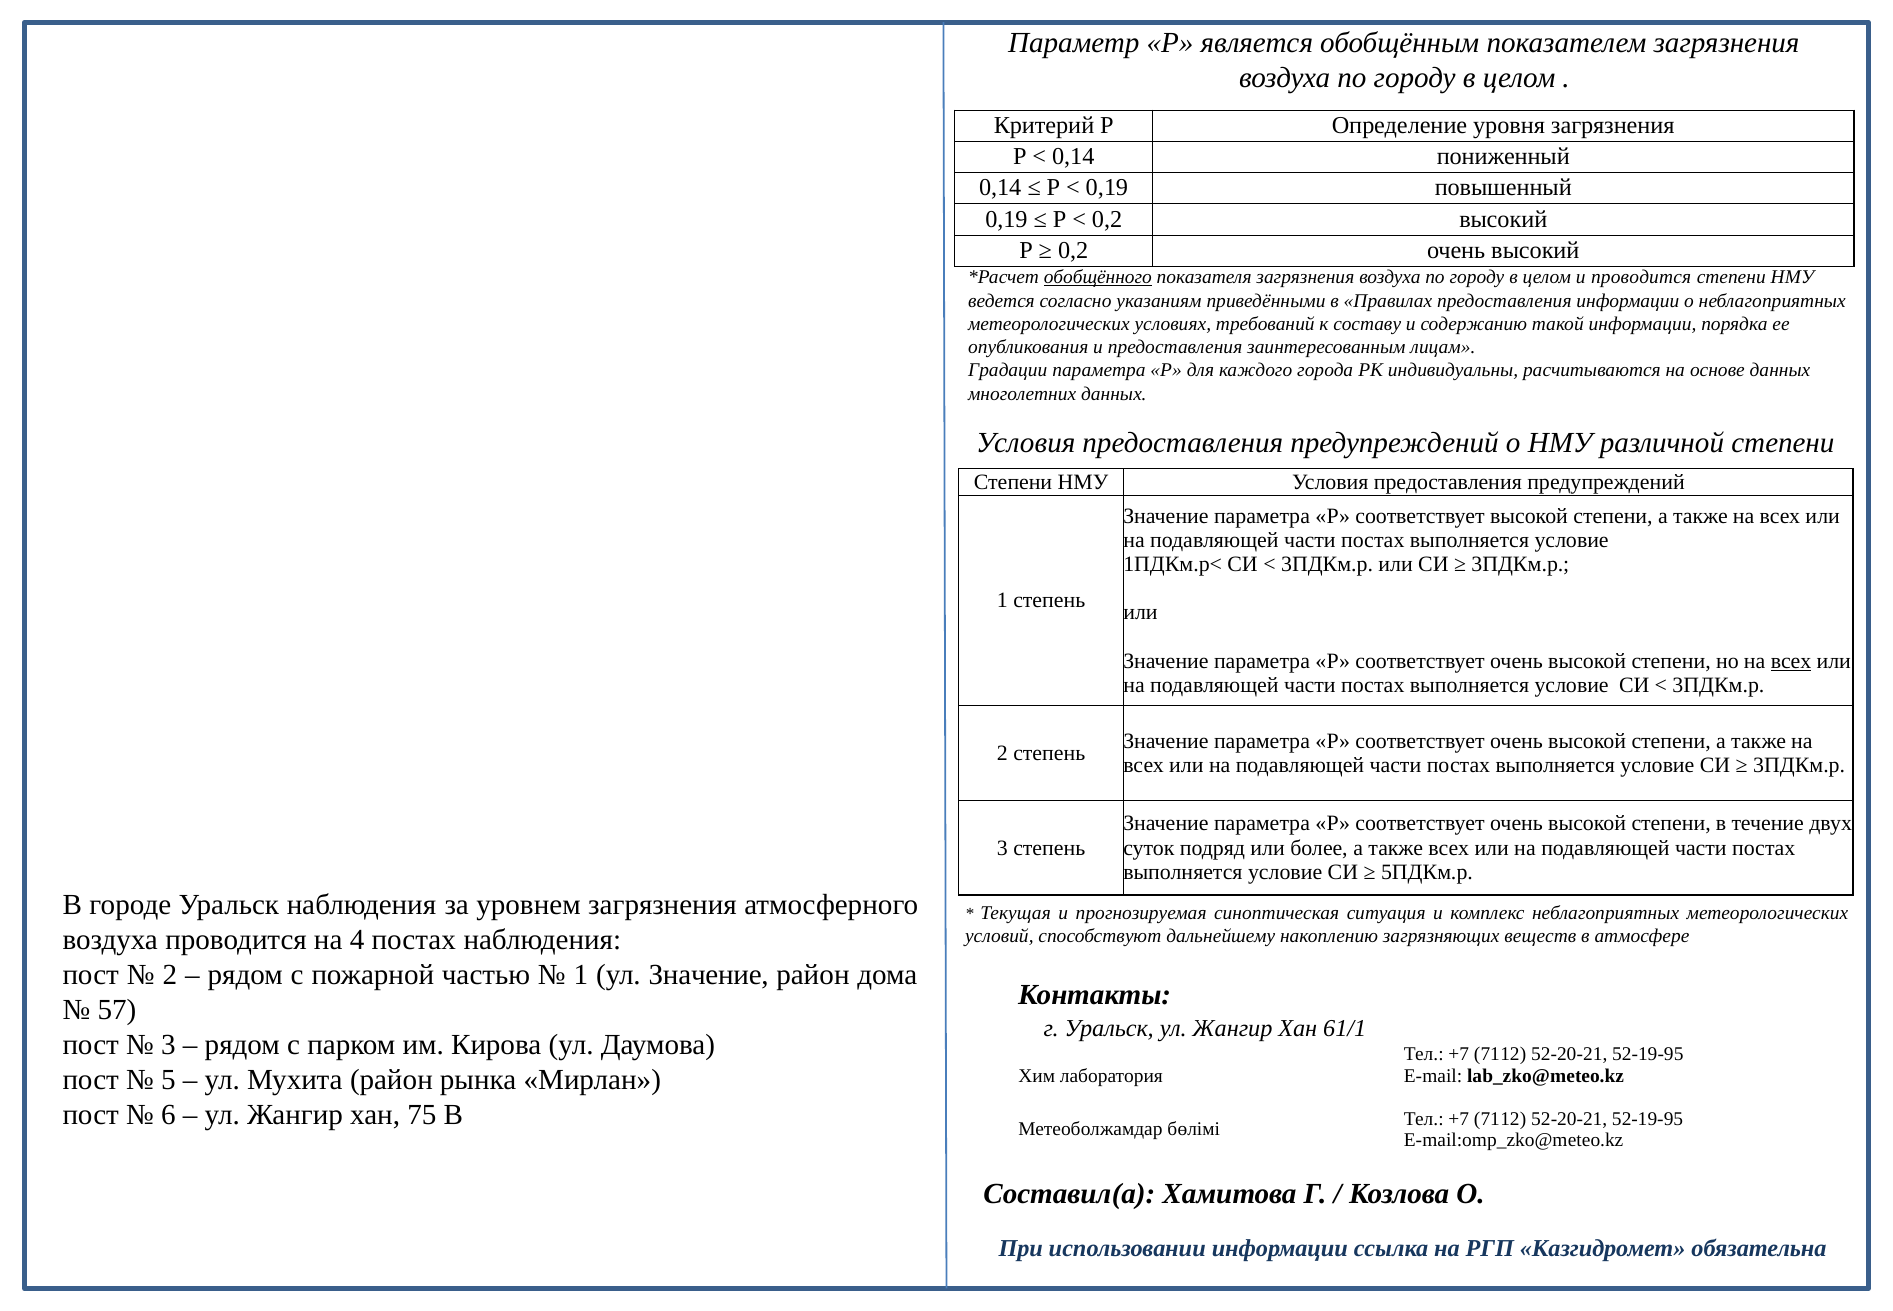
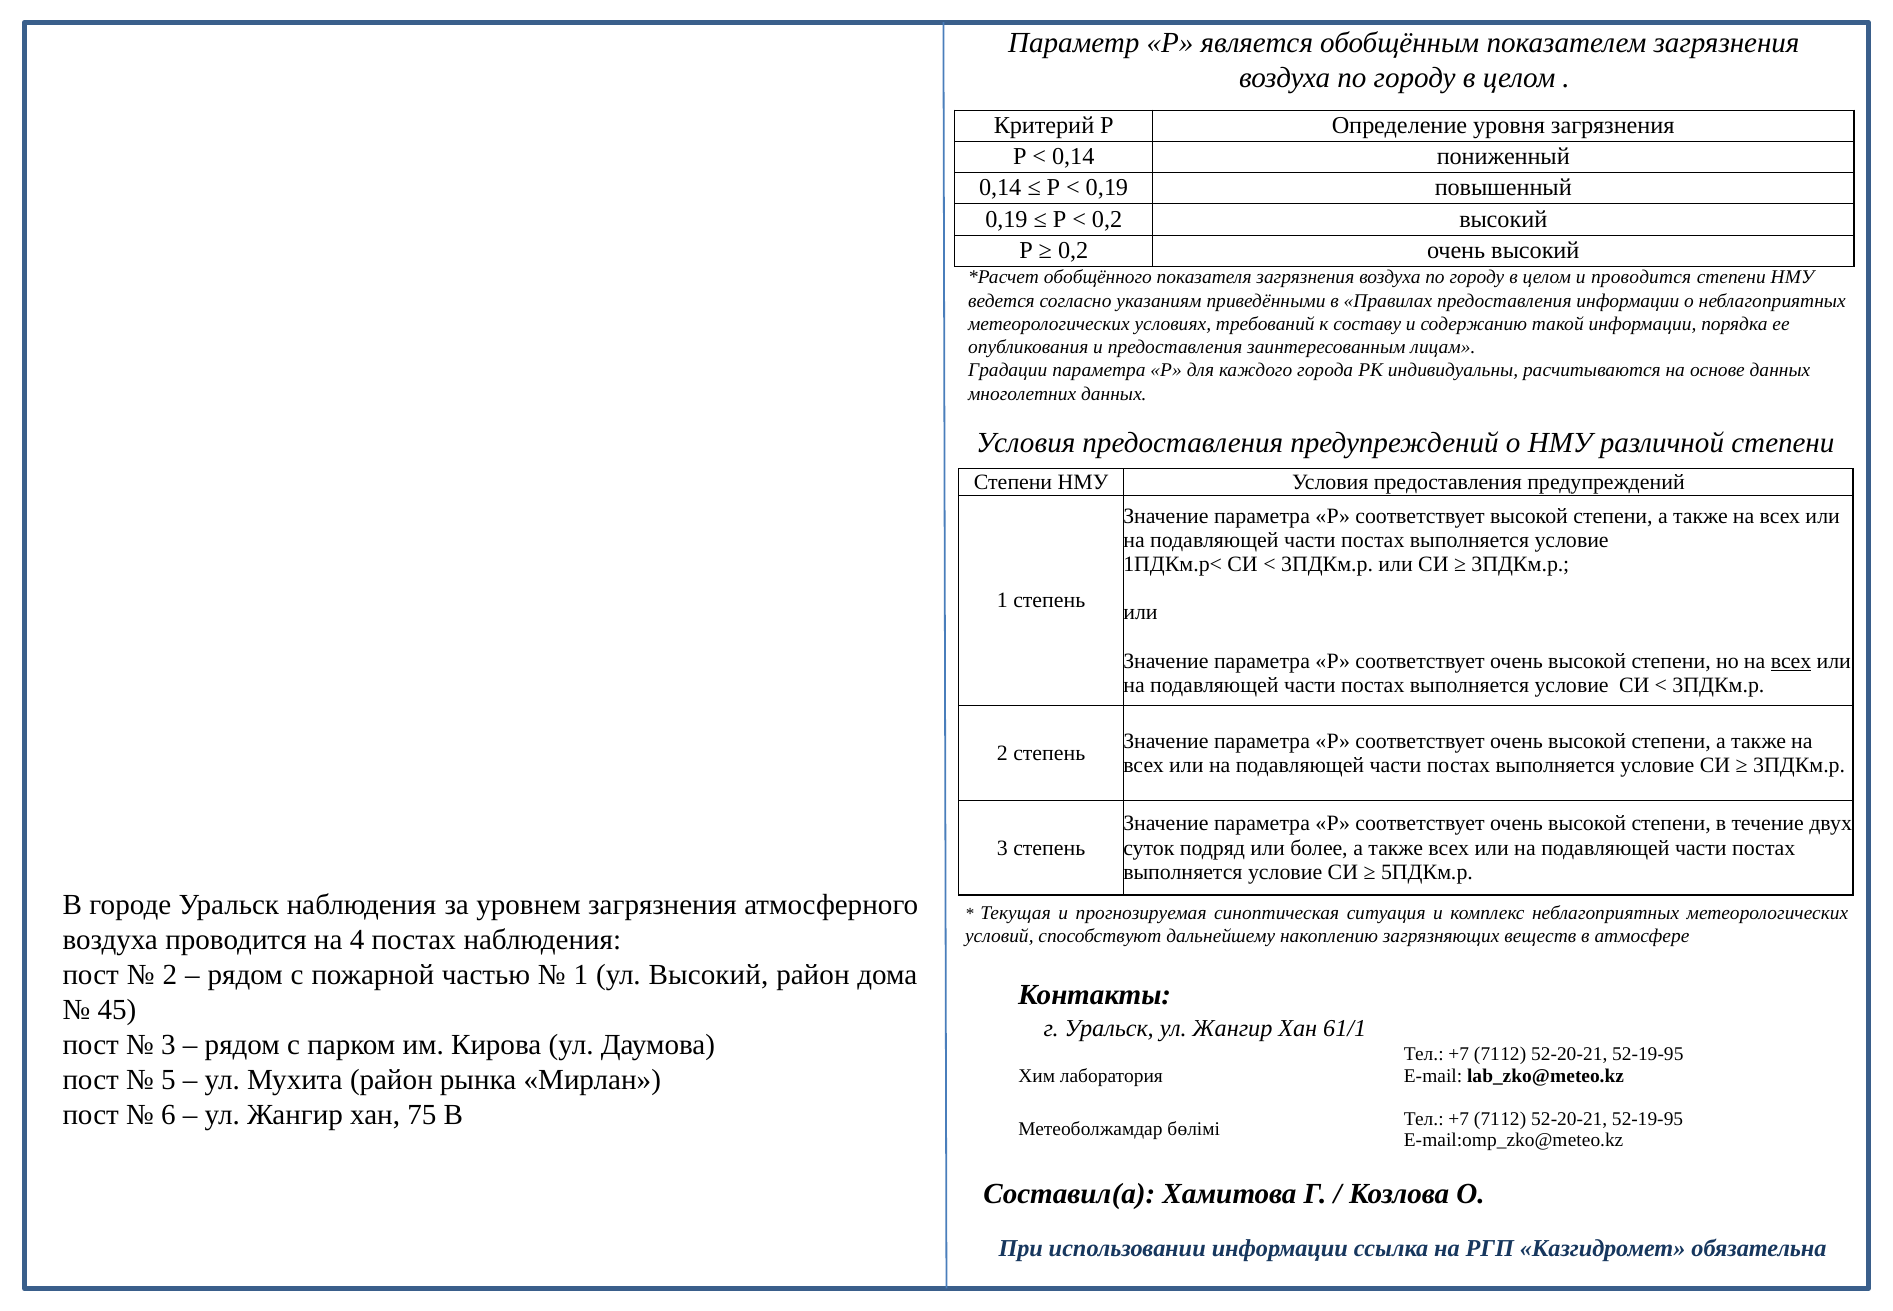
обобщённого underline: present -> none (1098, 277)
ул Значение: Значение -> Высокий (709, 975)
57: 57 -> 45 (117, 1010)
